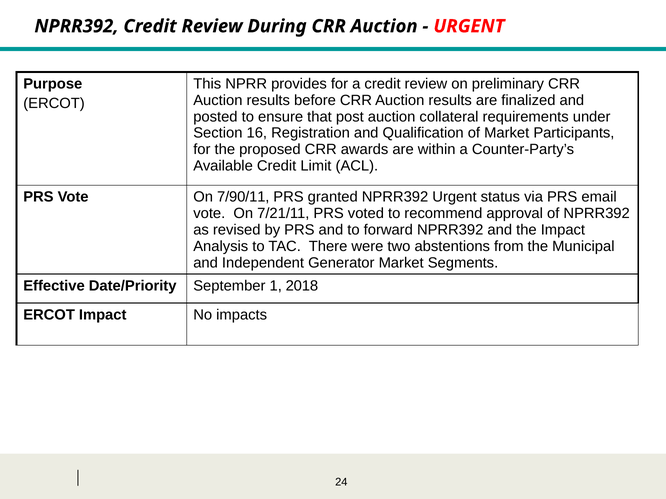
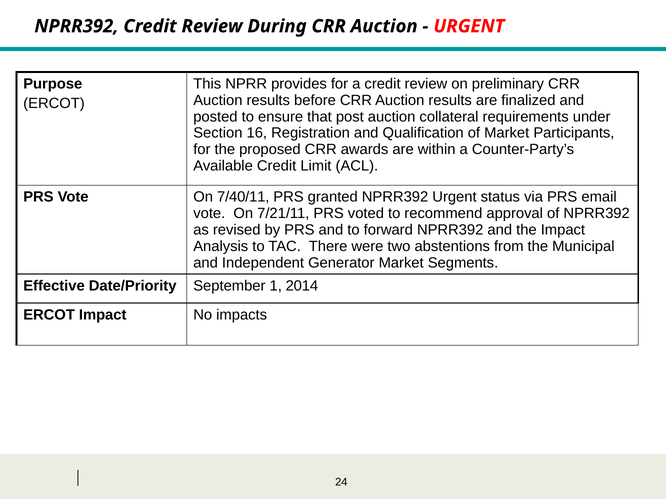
7/90/11: 7/90/11 -> 7/40/11 (243, 197)
2018: 2018 -> 2014 (302, 286)
